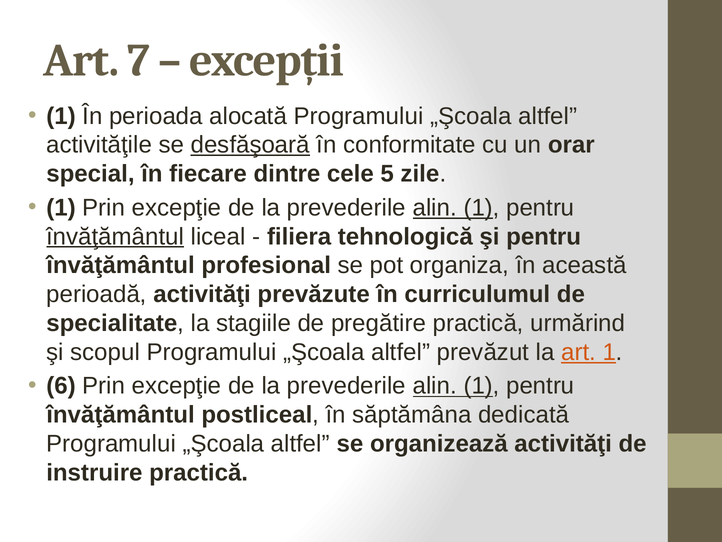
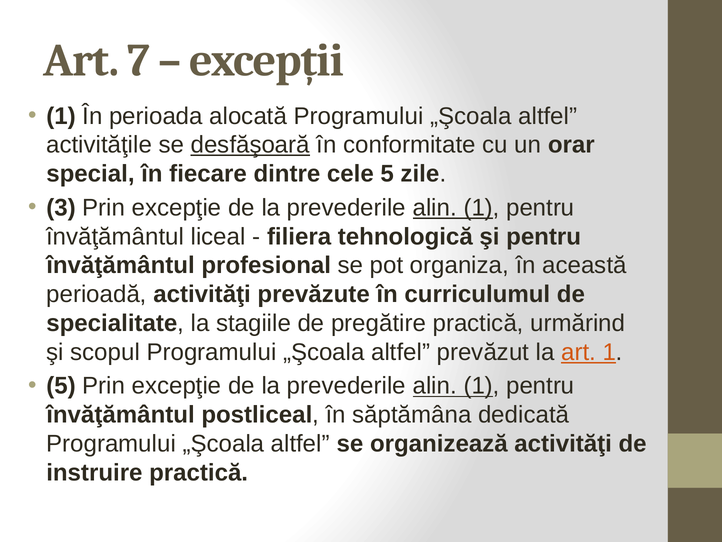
1: 1 -> 3 (61, 207)
învăţământul underline: present -> none (115, 236)
6: 6 -> 5 (61, 386)
